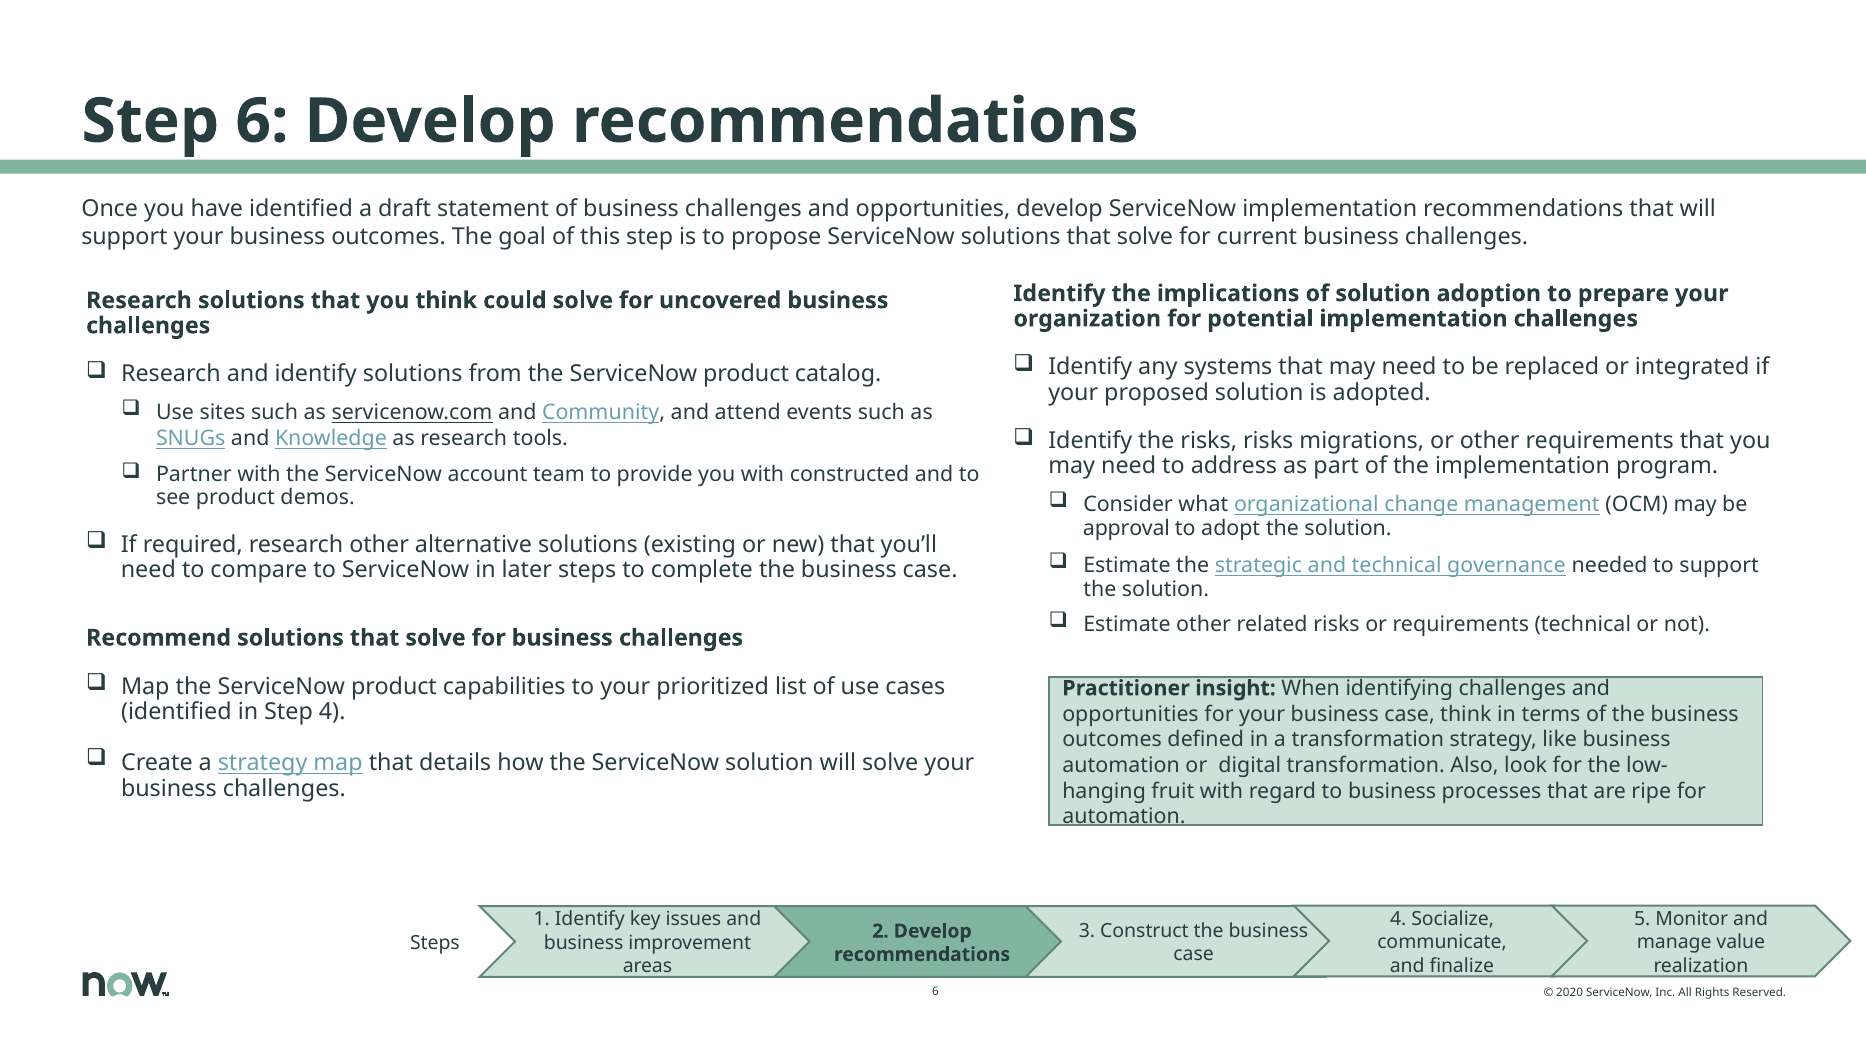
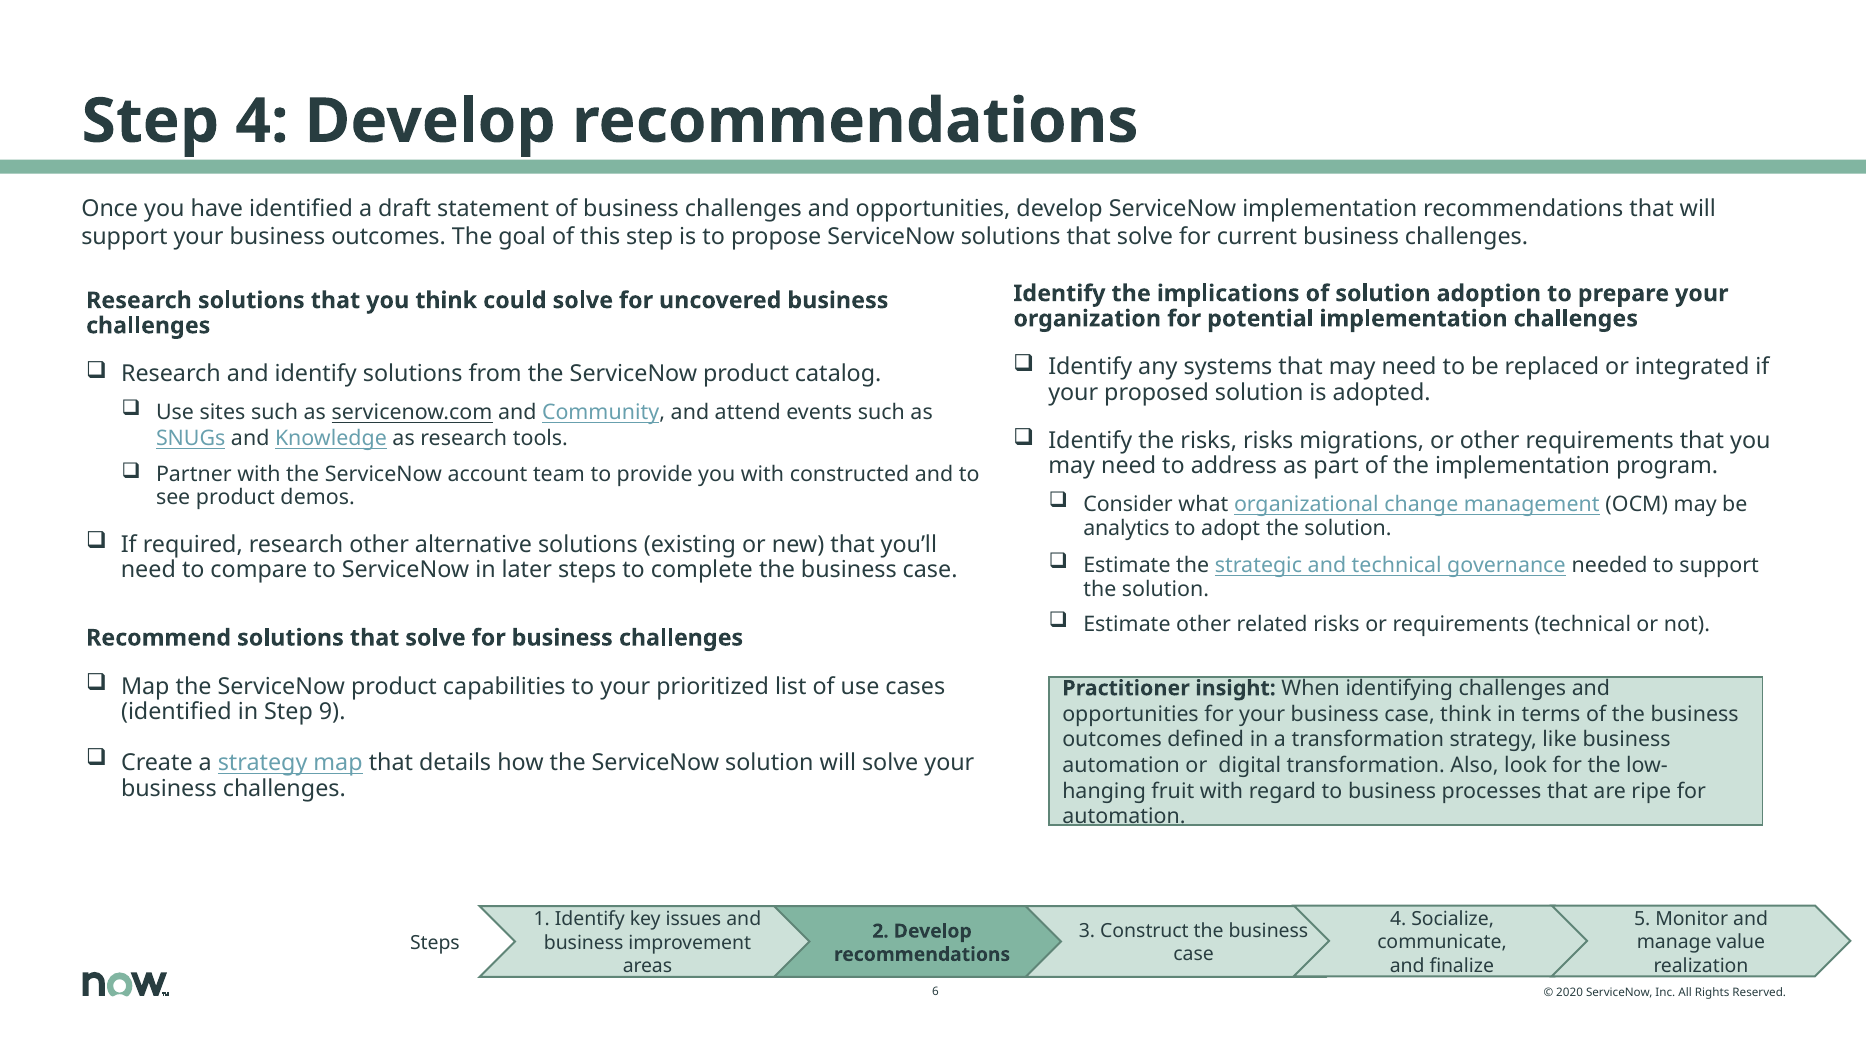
Step 6: 6 -> 4 (262, 121)
approval: approval -> analytics (1126, 528)
Step 4: 4 -> 9 (332, 711)
